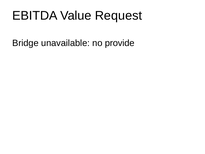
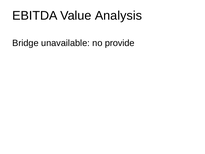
Request: Request -> Analysis (118, 16)
